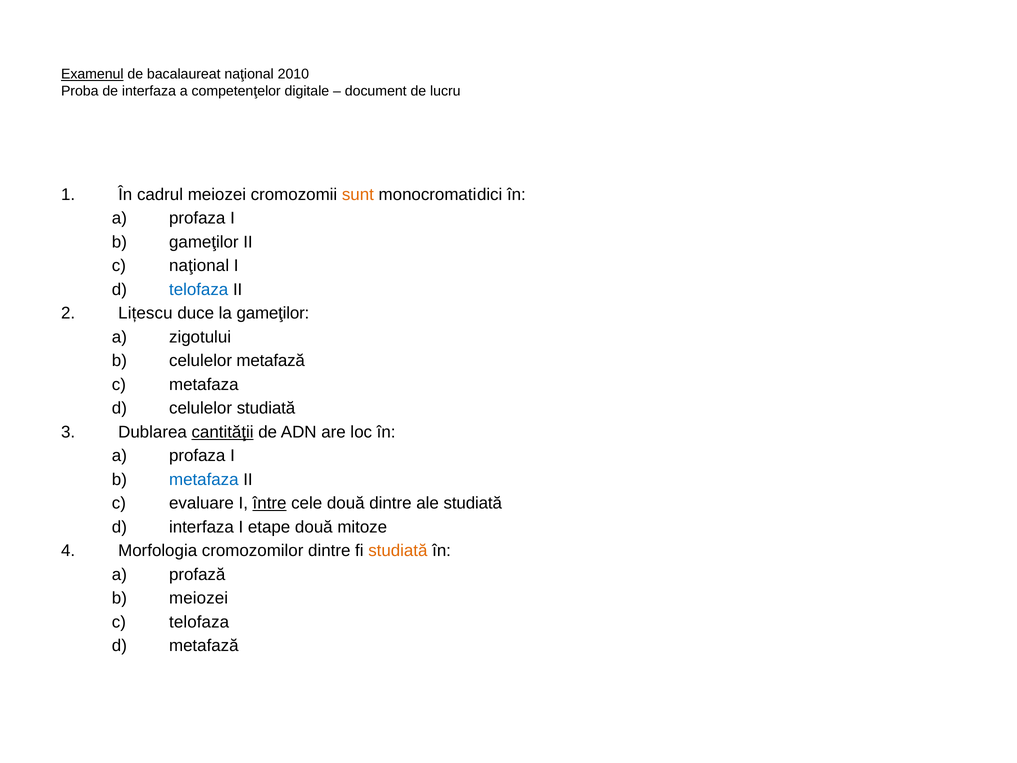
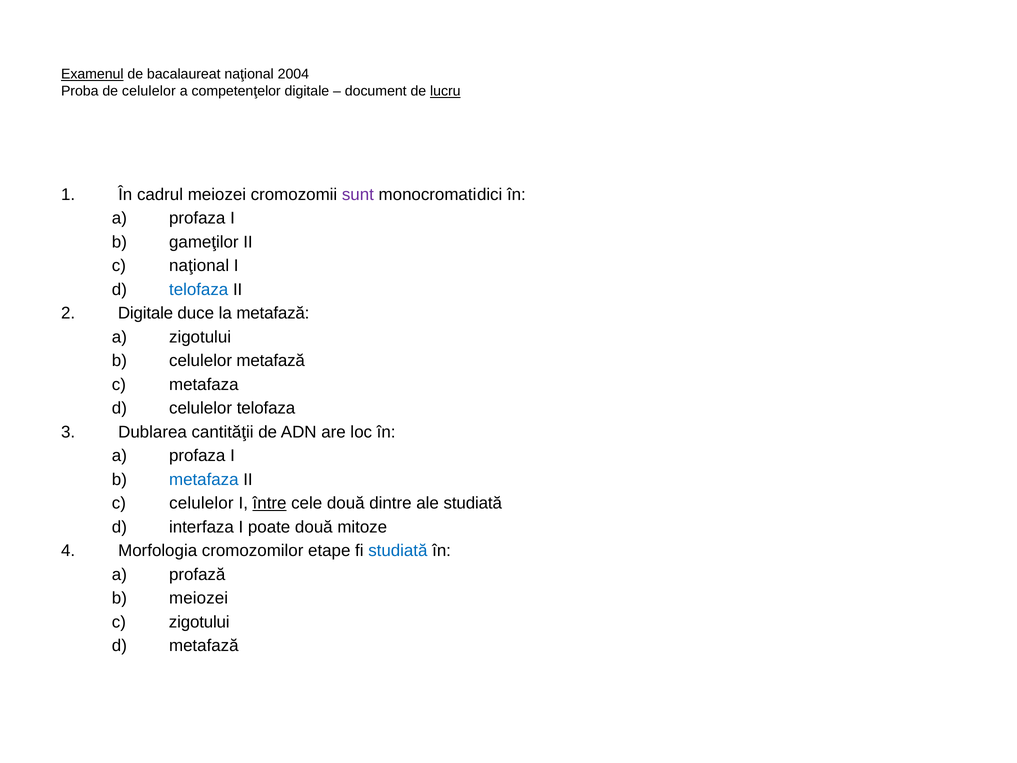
2010: 2010 -> 2004 (293, 74)
de interfaza: interfaza -> celulelor (149, 91)
lucru underline: none -> present (445, 91)
sunt colour: orange -> purple (358, 194)
Lițescu: Lițescu -> Digitale (146, 313)
la gameţilor: gameţilor -> metafază (273, 313)
celulelor studiată: studiată -> telofaza (266, 408)
cantităţii underline: present -> none (223, 432)
evaluare: evaluare -> celulelor (201, 503)
etape: etape -> poate (269, 527)
cromozomilor dintre: dintre -> etape (329, 551)
studiată colour: orange -> blue (398, 551)
telofaza: telofaza -> zigotului (199, 622)
